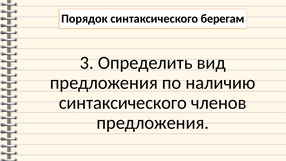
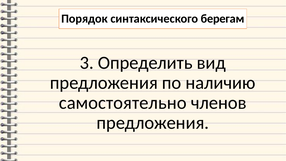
синтаксического: синтаксического -> самостоятельно (123, 103)
